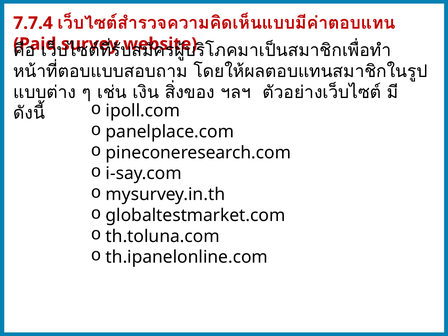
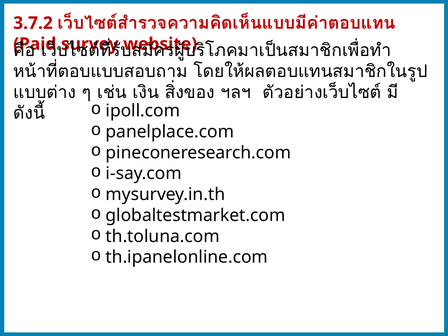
7.7.4: 7.7.4 -> 3.7.2 (33, 23)
